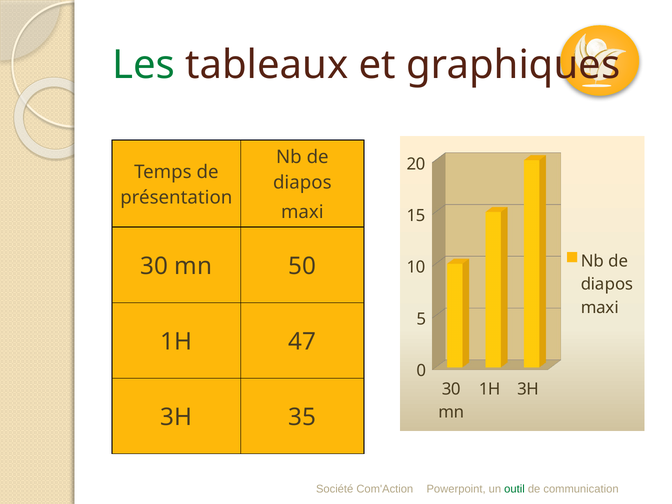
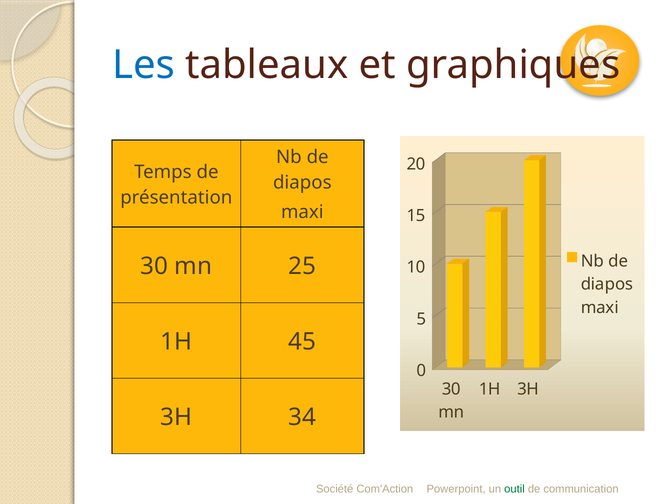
Les colour: green -> blue (144, 65)
50: 50 -> 25 (302, 266)
47: 47 -> 45 (302, 342)
35: 35 -> 34 (302, 417)
